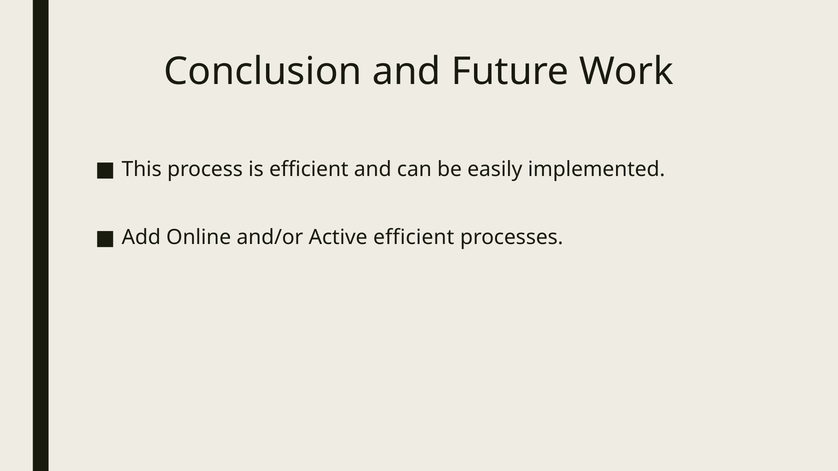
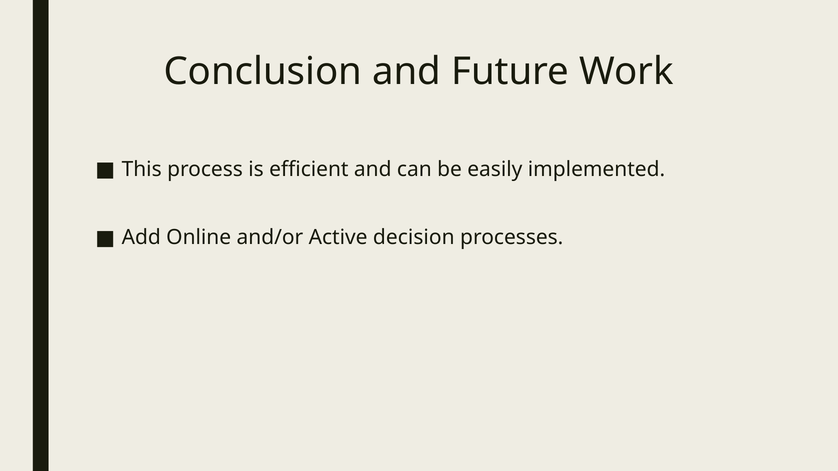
Active efficient: efficient -> decision (414, 238)
